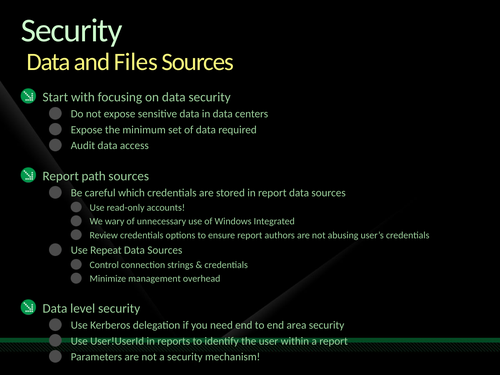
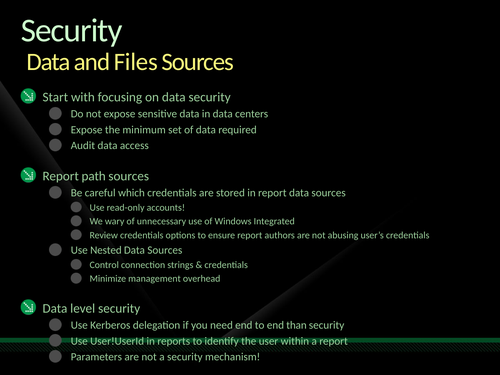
Repeat: Repeat -> Nested (106, 250)
area: area -> than (297, 325)
